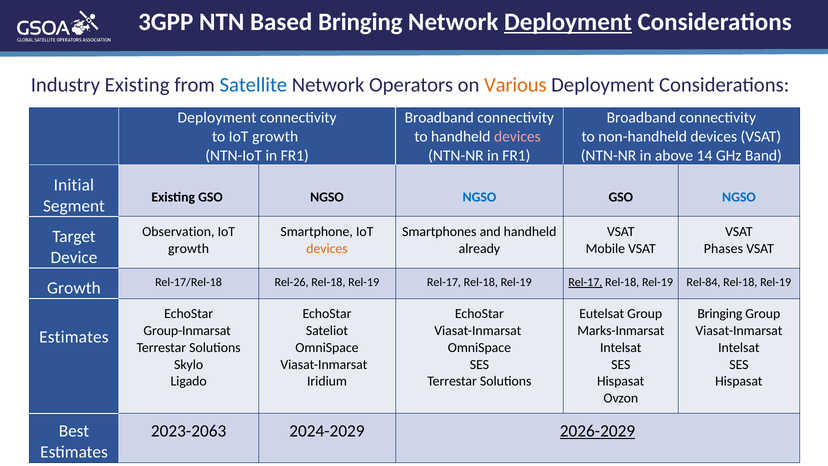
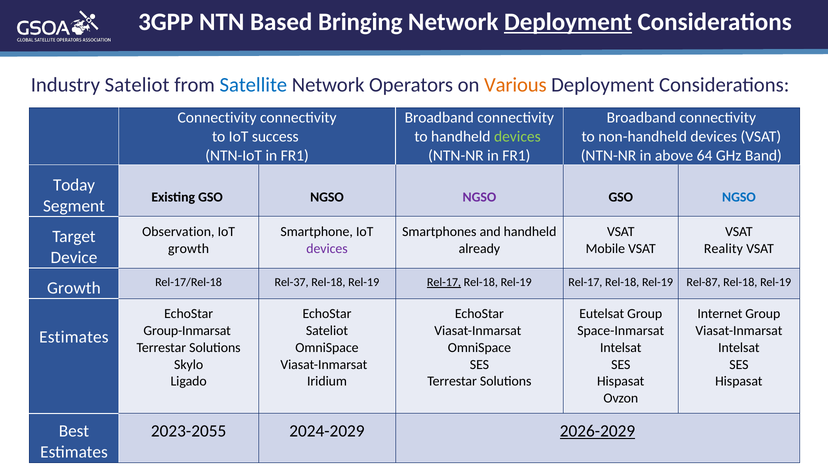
Industry Existing: Existing -> Sateliot (137, 85)
Deployment: Deployment -> Connectivity (217, 117)
to IoT growth: growth -> success (275, 136)
devices colour: pink -> light green (517, 136)
14: 14 -> 64 (705, 155)
Initial: Initial -> Today (74, 185)
NGSO colour: blue -> purple (479, 197)
devices colour: orange -> purple (327, 249)
Phases: Phases -> Reality (723, 249)
Rel-26: Rel-26 -> Rel-37 (292, 282)
Rel-17 underline: none -> present (444, 282)
Rel-17 underline: present -> none (585, 282)
Rel-84: Rel-84 -> Rel-87 (703, 282)
Bringing: Bringing -> Internet (720, 314)
Marks-Inmarsat: Marks-Inmarsat -> Space-Inmarsat (621, 331)
2023-2063: 2023-2063 -> 2023-2055 (189, 431)
